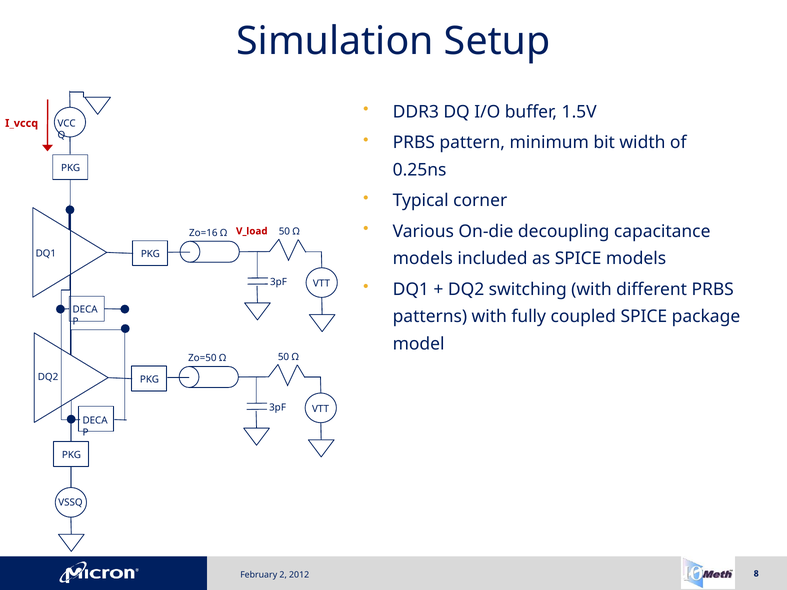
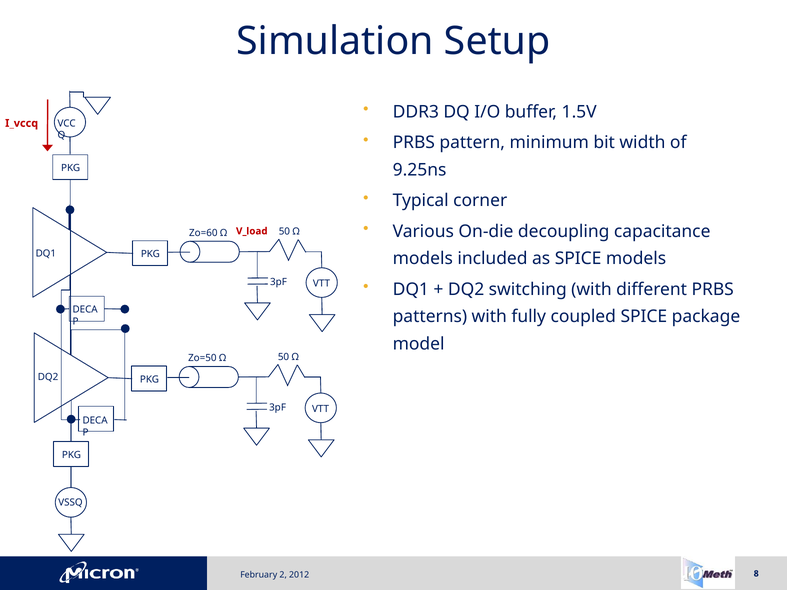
0.25ns: 0.25ns -> 9.25ns (420, 170)
Zo=16: Zo=16 -> Zo=60 (203, 233)
